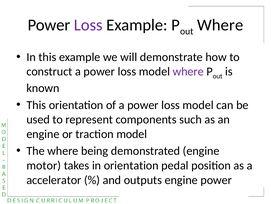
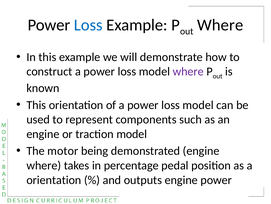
Loss colour: purple -> blue (88, 25)
The where: where -> motor (63, 150)
motor: motor -> where (44, 165)
in orientation: orientation -> percentage (131, 165)
accelerator: accelerator -> orientation (54, 179)
